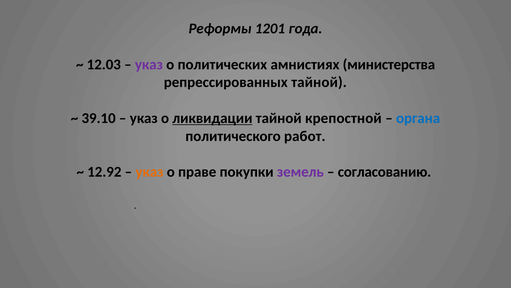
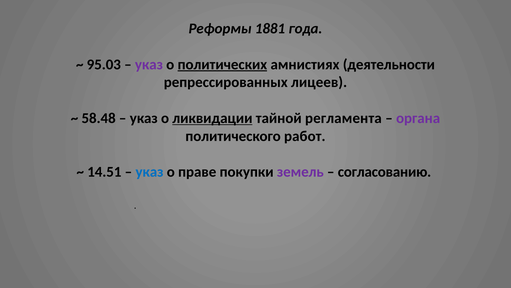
1201: 1201 -> 1881 (270, 28)
12.03: 12.03 -> 95.03 (104, 64)
политических underline: none -> present (222, 64)
министерства: министерства -> деятельности (389, 64)
репрессированных тайной: тайной -> лицеев (319, 82)
39.10: 39.10 -> 58.48 (99, 118)
крепостной: крепостной -> регламента (343, 118)
органа colour: blue -> purple (418, 118)
12.92: 12.92 -> 14.51 (104, 172)
указ colour: orange -> blue (150, 172)
